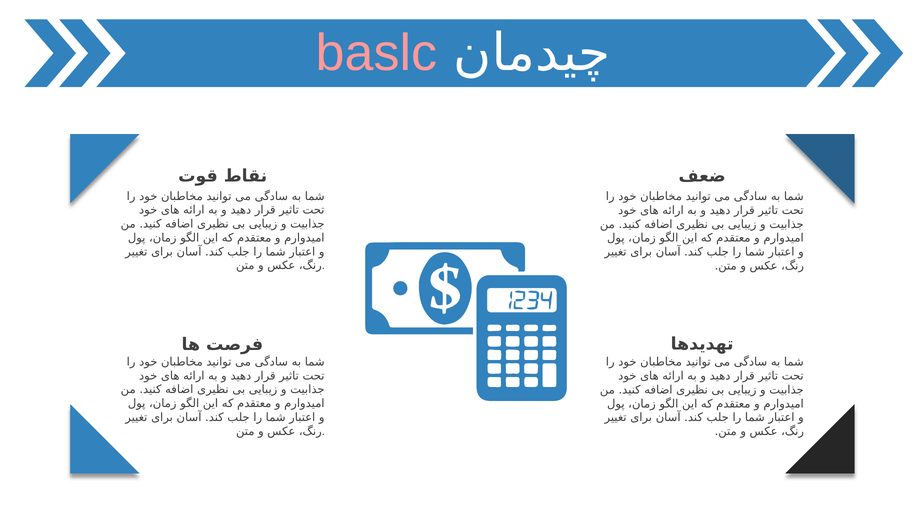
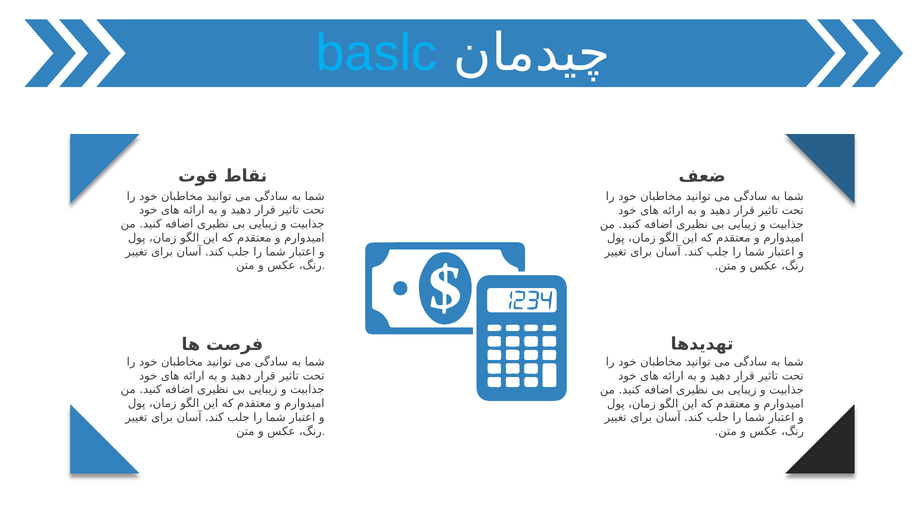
baslc colour: pink -> light blue (376, 53)
